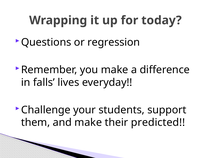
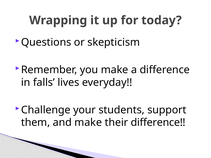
regression: regression -> skepticism (114, 42)
their predicted: predicted -> difference (158, 123)
